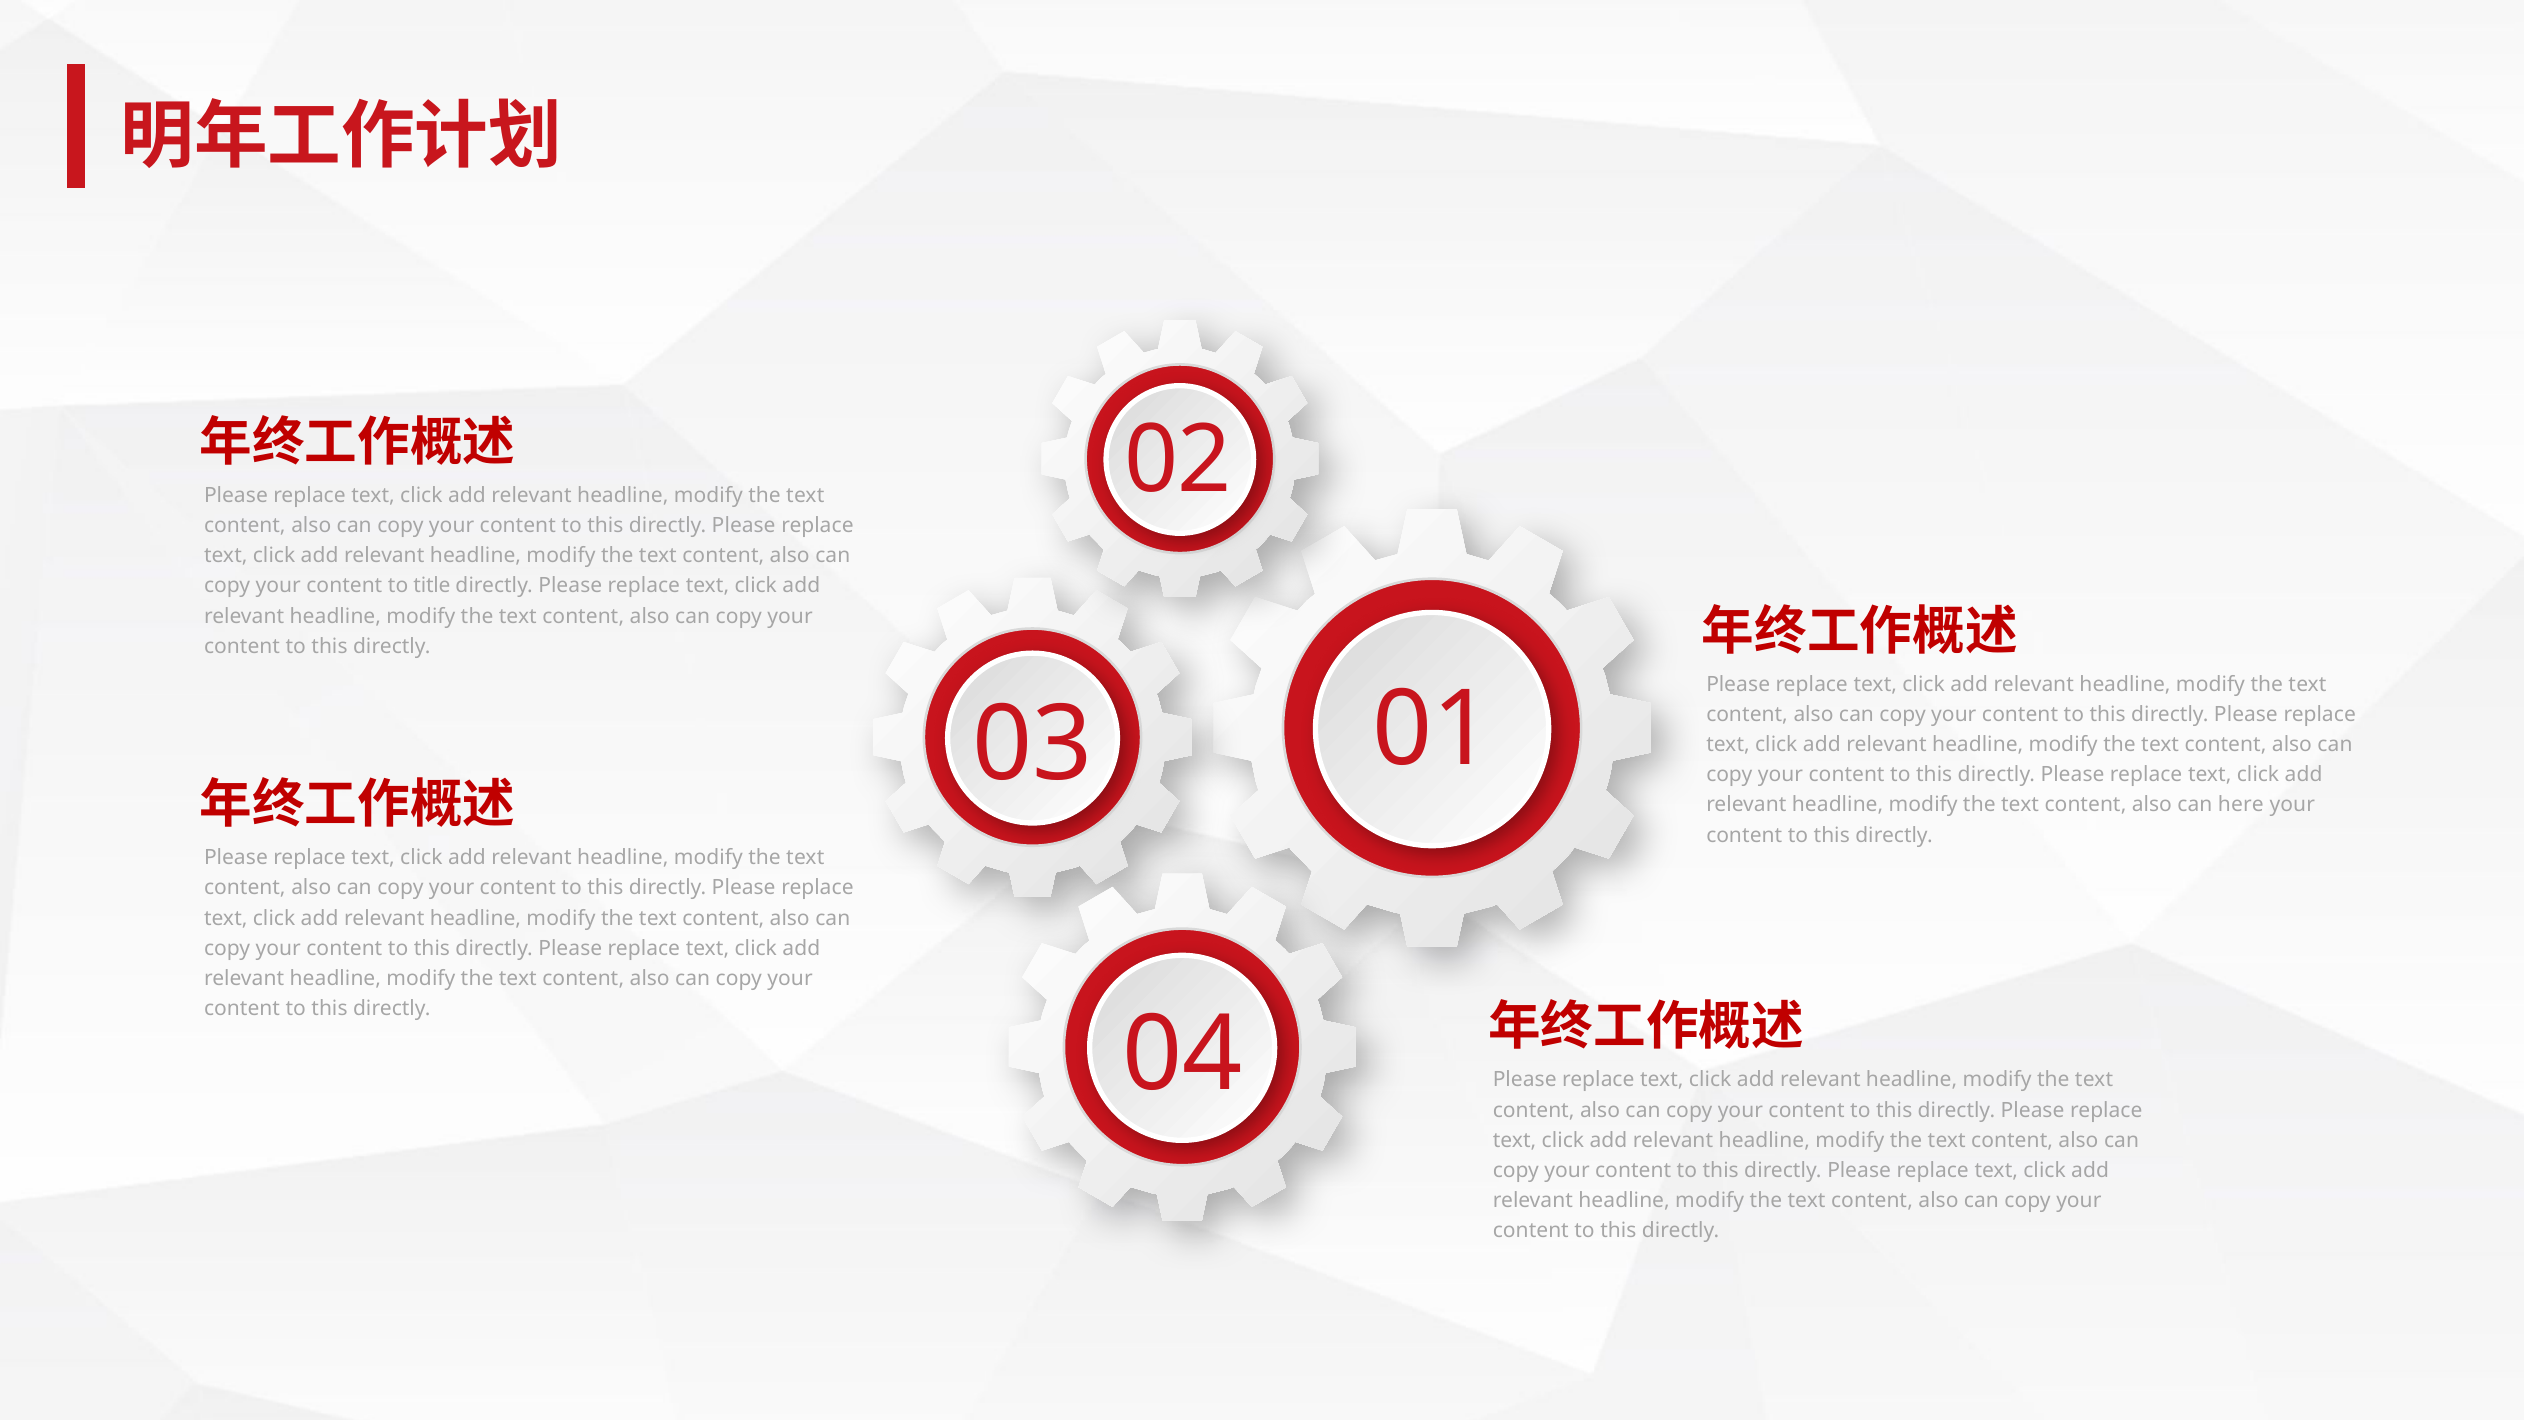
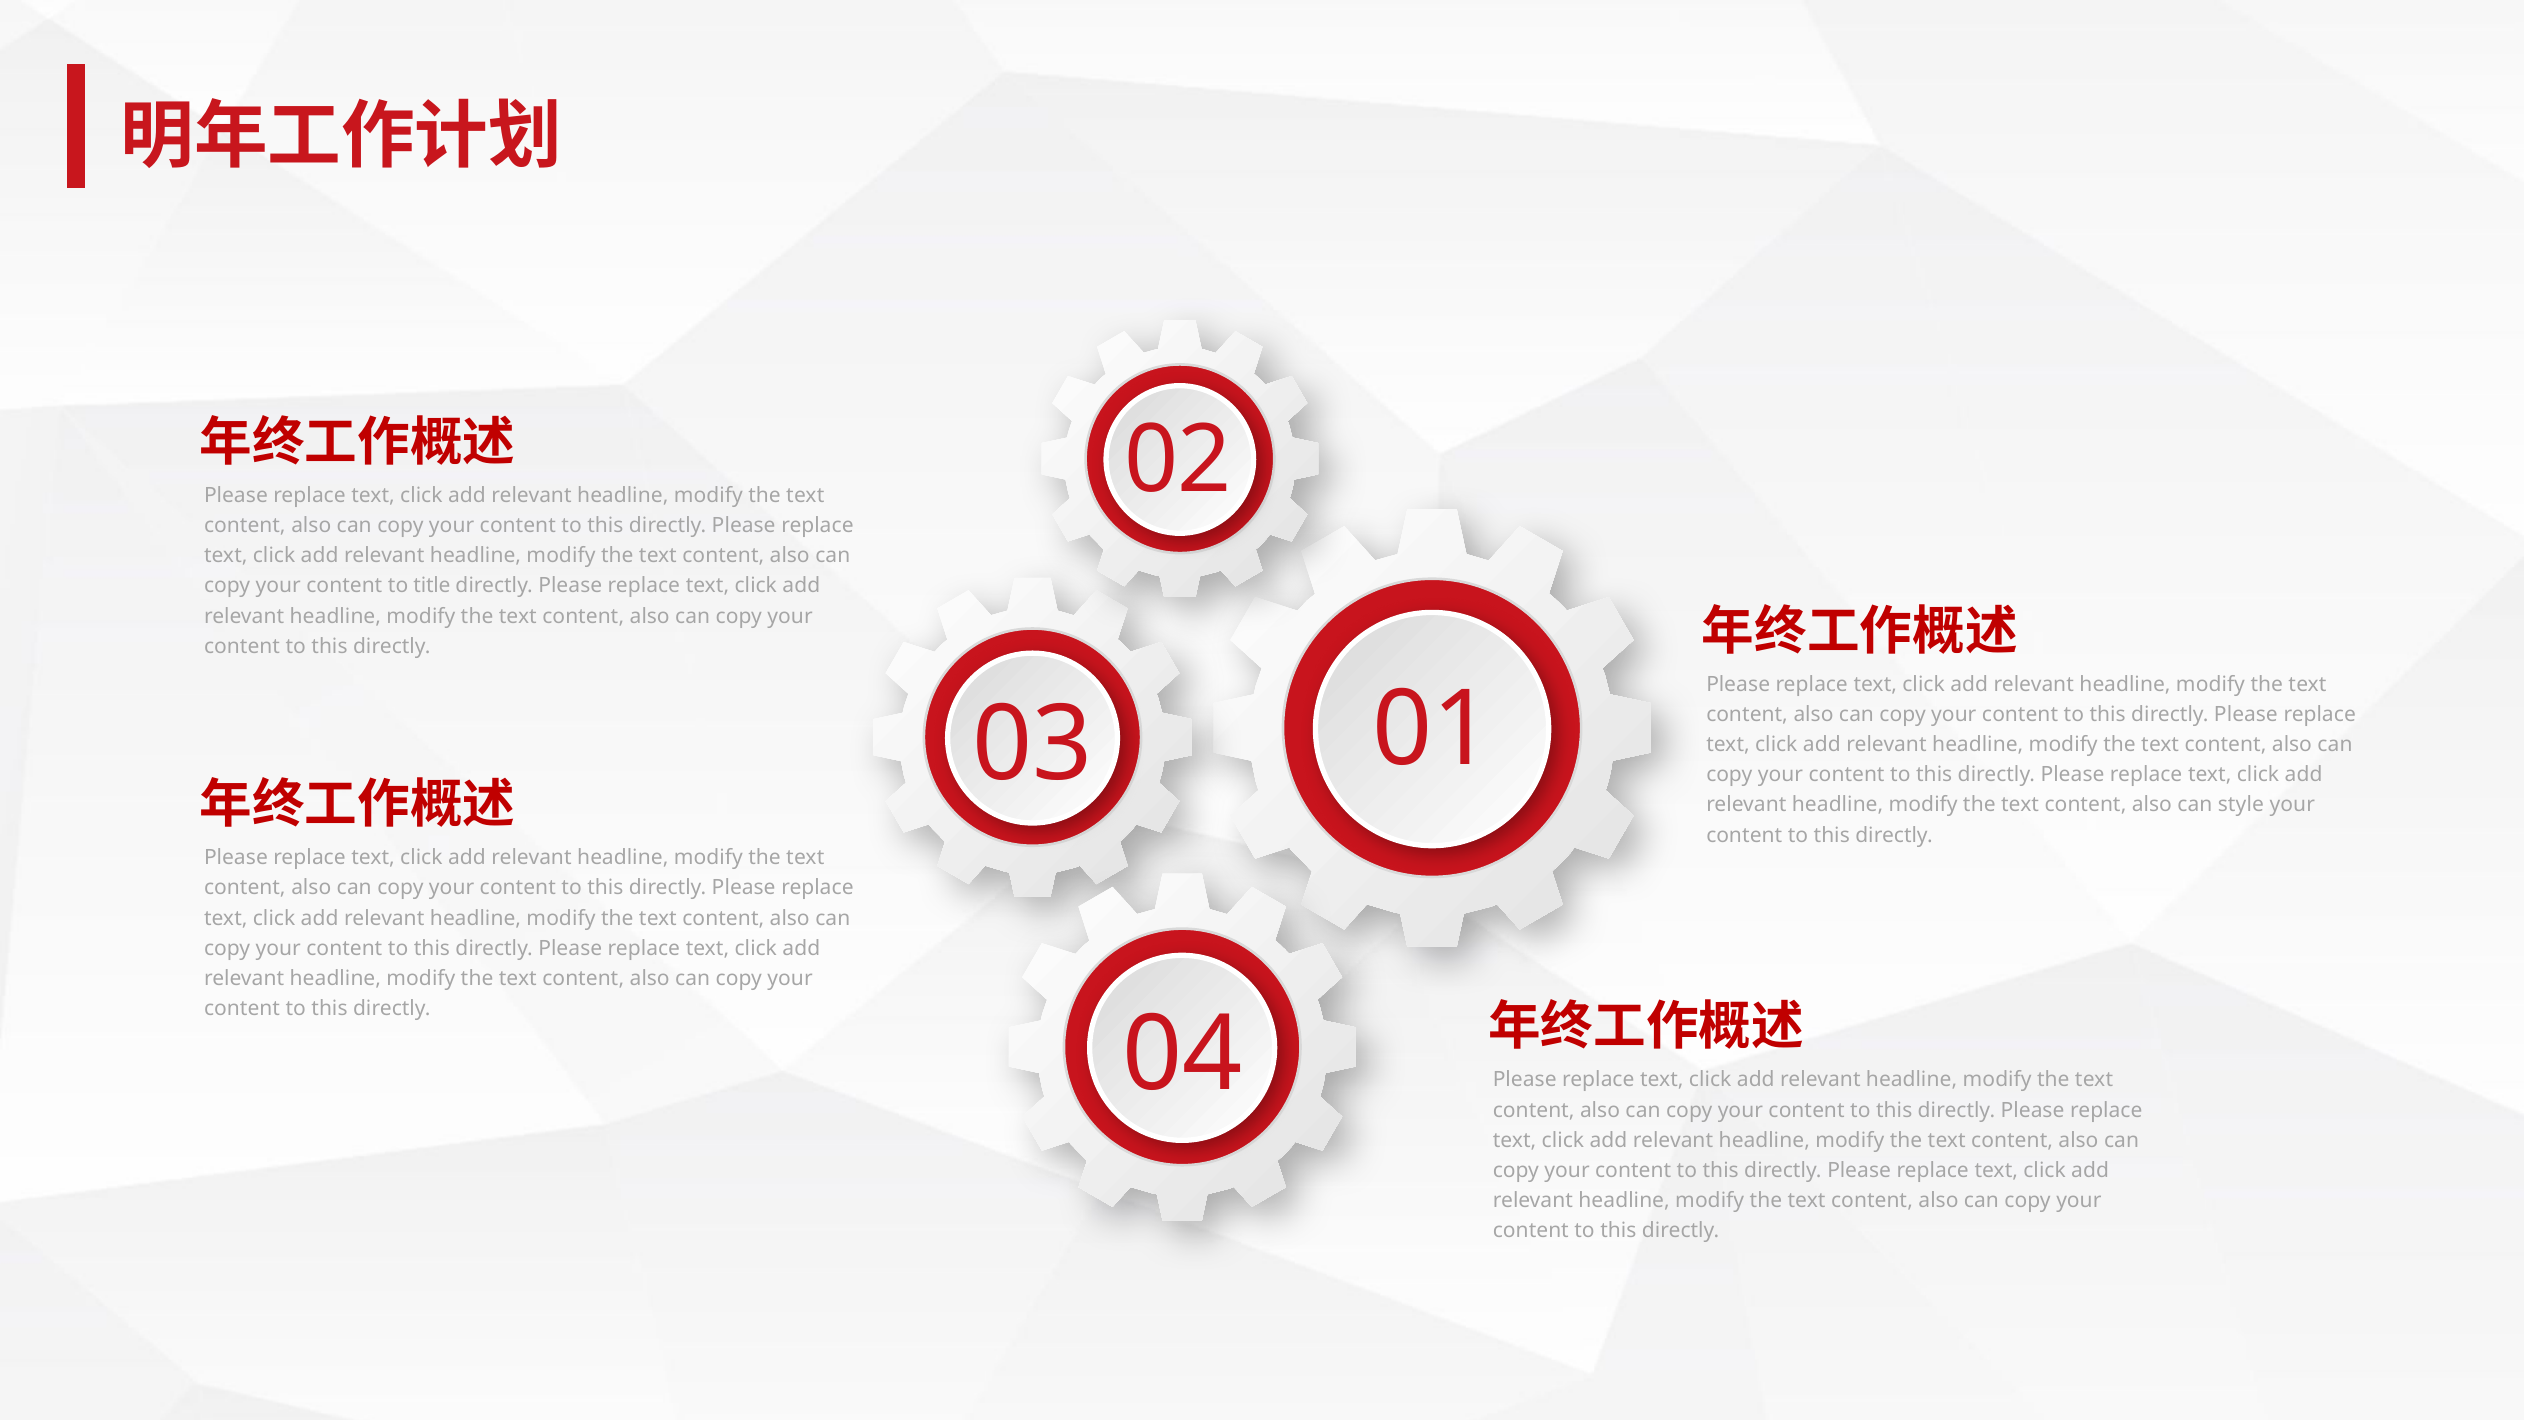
here: here -> style (2241, 805)
